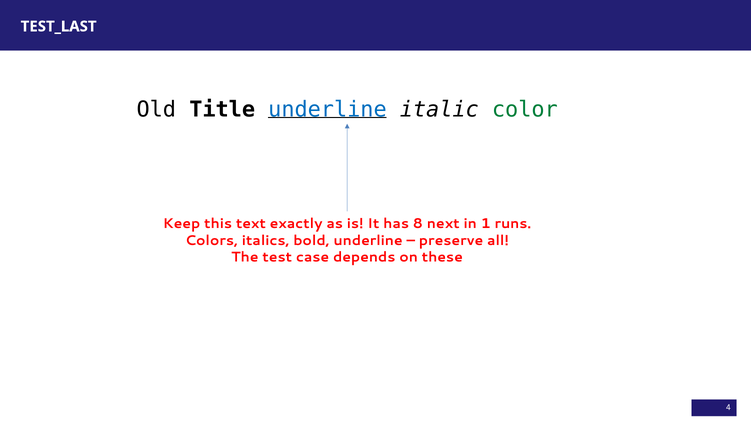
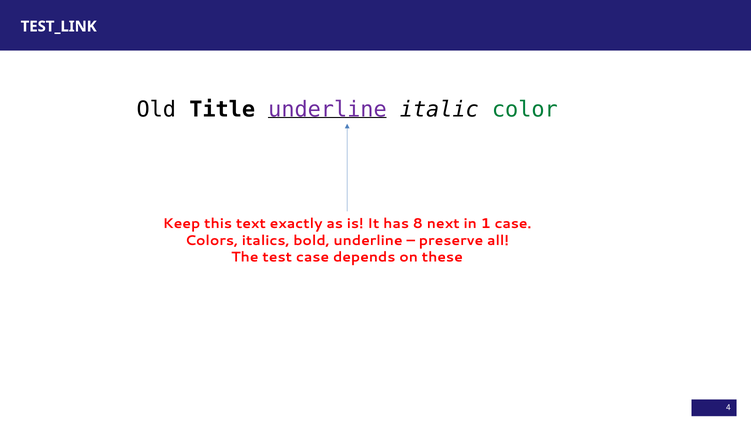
TEST_LAST: TEST_LAST -> TEST_LINK (59, 26)
underline colour: blue -> purple (327, 109)
1 runs: runs -> case (513, 224)
